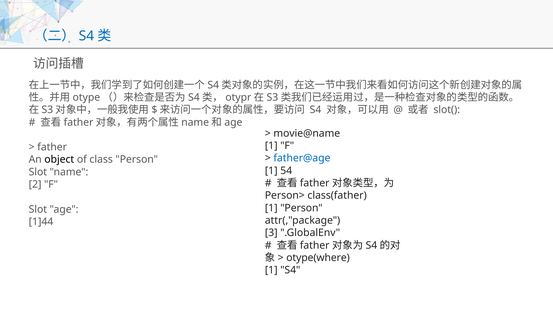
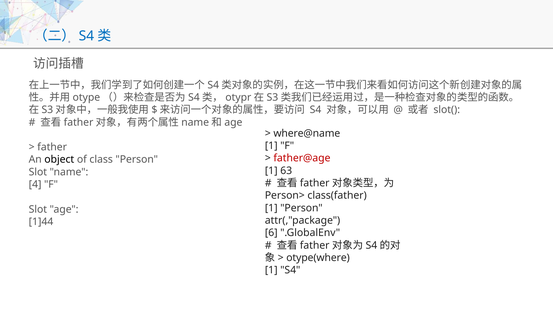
movie@name: movie@name -> where@name (307, 133)
father@age colour: blue -> red (302, 158)
54: 54 -> 63 (286, 171)
2: 2 -> 4 (35, 184)
3: 3 -> 6 (271, 233)
